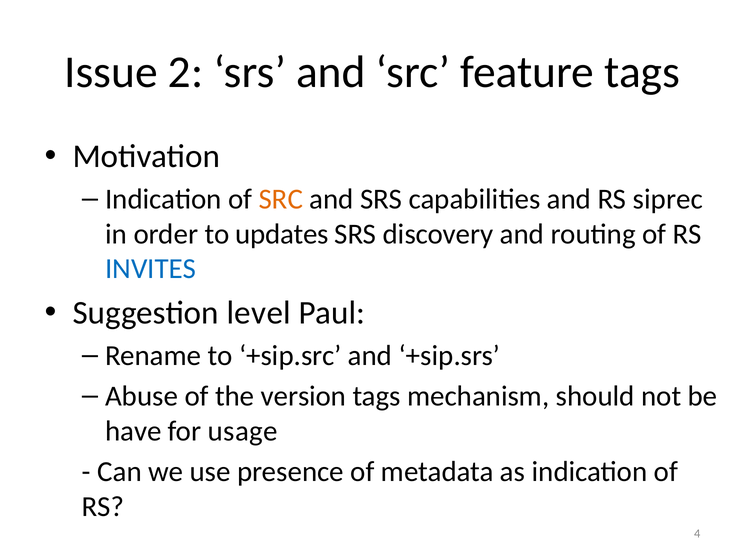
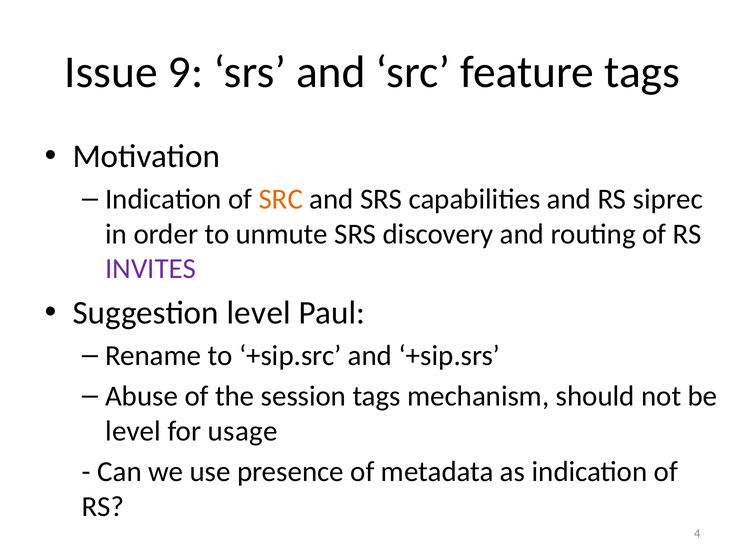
2: 2 -> 9 (186, 72)
updates: updates -> unmute (282, 234)
INVITES colour: blue -> purple (151, 269)
version: version -> session (304, 396)
have: have -> level (133, 431)
